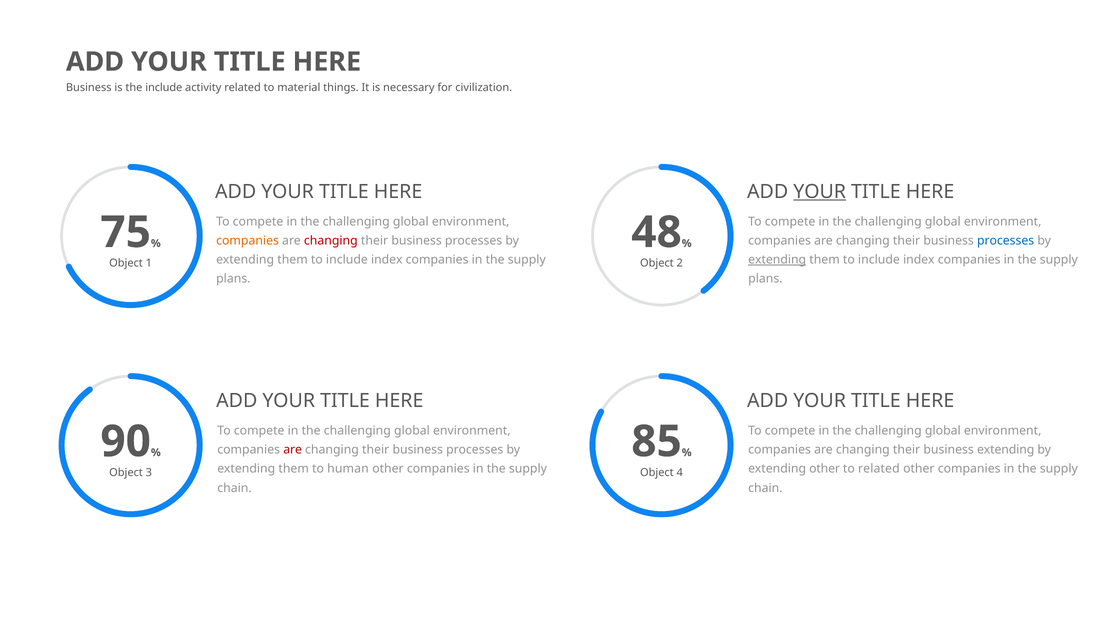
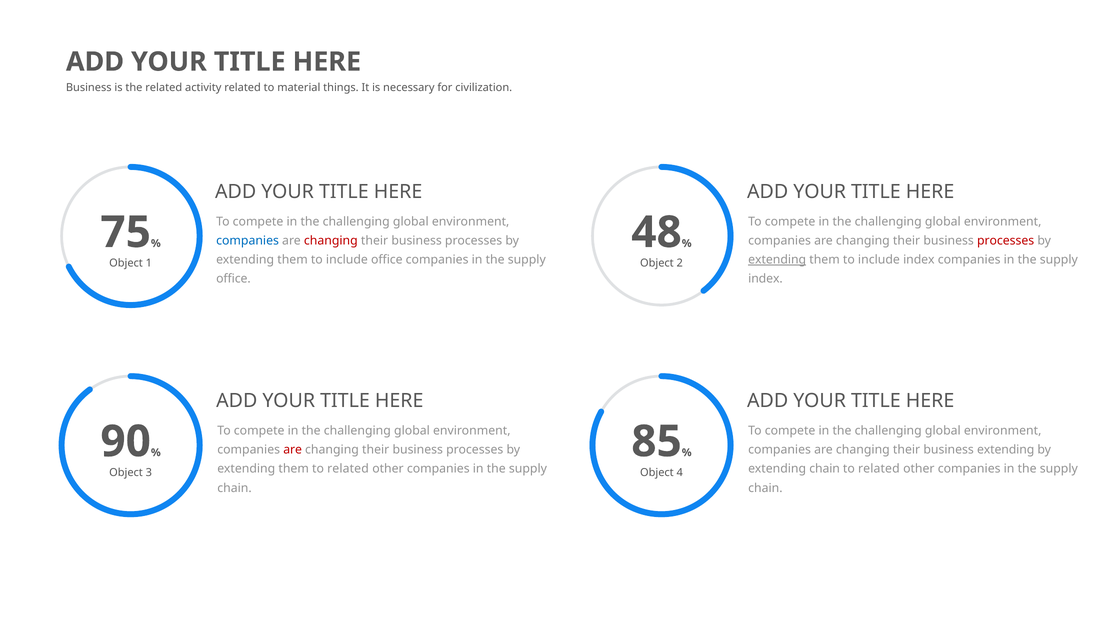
the include: include -> related (164, 88)
YOUR underline: present -> none (820, 192)
companies colour: orange -> blue (248, 240)
processes colour: blue -> red (1006, 240)
index: index -> office (387, 260)
plans: plans -> office (233, 279)
plans: plans -> index (765, 279)
them to human: human -> related (348, 469)
extending other: other -> chain (825, 469)
